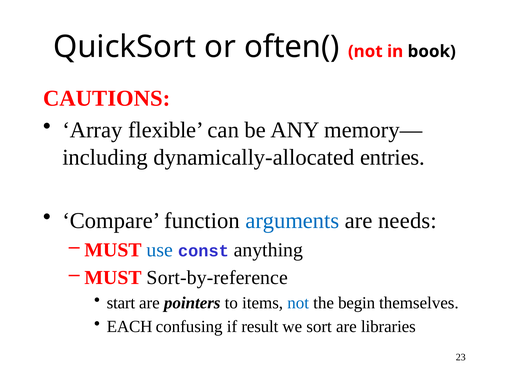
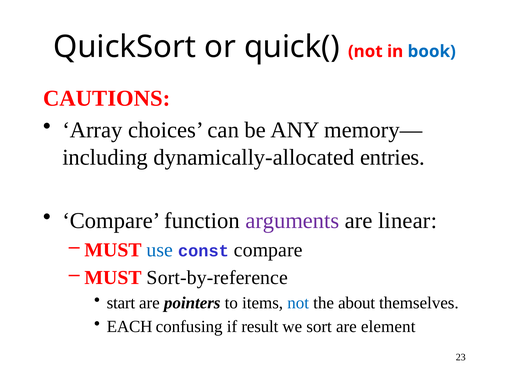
often(: often( -> quick( (292, 47)
book colour: black -> blue (432, 51)
flexible: flexible -> choices (166, 130)
arguments colour: blue -> purple (292, 221)
needs: needs -> linear (408, 221)
const anything: anything -> compare (268, 250)
begin: begin -> about (357, 303)
libraries: libraries -> element (388, 326)
